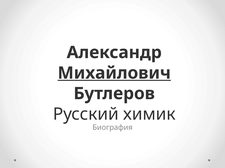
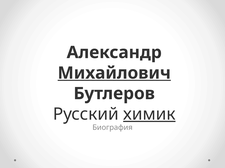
химик underline: none -> present (149, 115)
